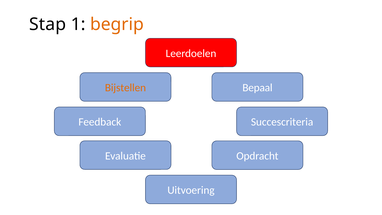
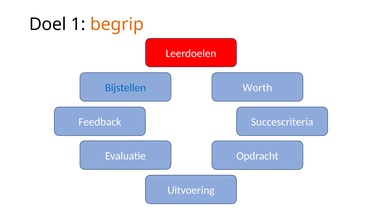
Stap: Stap -> Doel (48, 24)
Bijstellen colour: orange -> blue (125, 88)
Bepaal: Bepaal -> Worth (257, 88)
